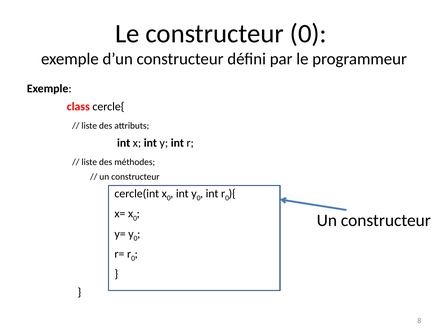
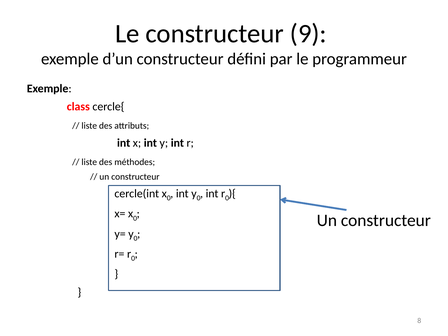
constructeur 0: 0 -> 9 (308, 34)
